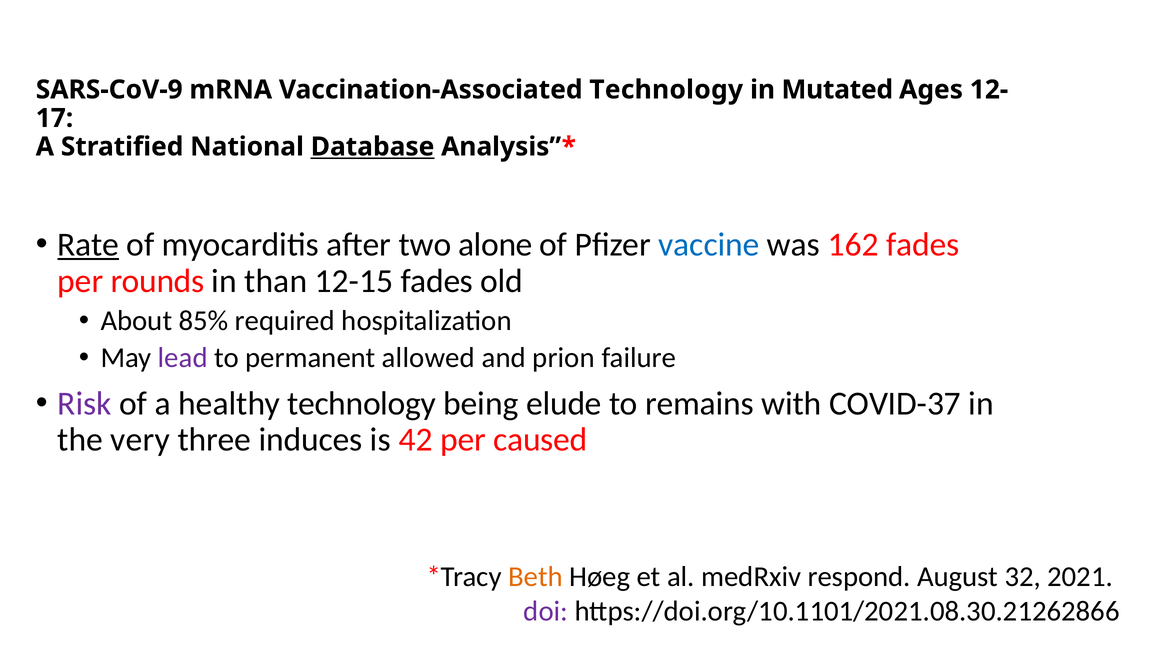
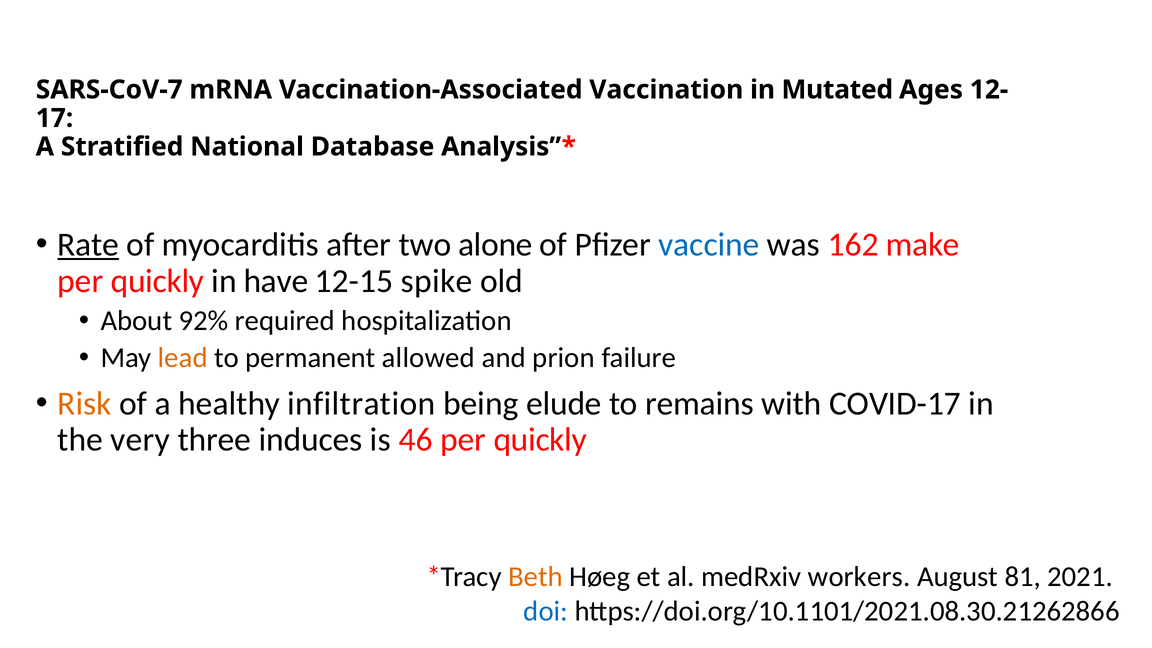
SARS-CoV-9: SARS-CoV-9 -> SARS-CoV-7 (109, 90)
Vaccination-Associated Technology: Technology -> Vaccination (666, 90)
Database underline: present -> none (373, 147)
162 fades: fades -> make (923, 245)
rounds: rounds -> quickly (157, 281)
than: than -> have (276, 281)
12-15 fades: fades -> spike (436, 281)
85%: 85% -> 92% (204, 321)
lead colour: purple -> orange (183, 358)
Risk colour: purple -> orange (84, 403)
healthy technology: technology -> infiltration (361, 403)
COVID-37: COVID-37 -> COVID-17 (895, 403)
42: 42 -> 46 (416, 440)
caused: caused -> quickly (540, 440)
respond: respond -> workers (859, 577)
32: 32 -> 81 (1023, 577)
doi colour: purple -> blue (546, 611)
